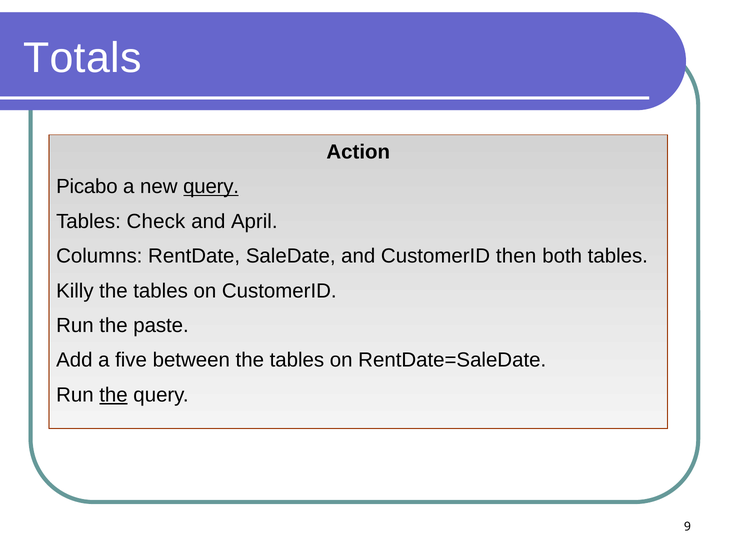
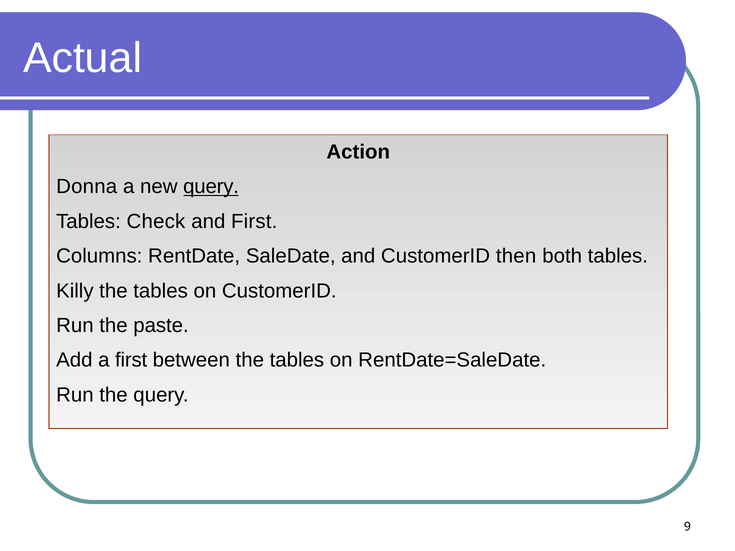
Totals: Totals -> Actual (83, 58)
Picabo: Picabo -> Donna (87, 187)
and April: April -> First (254, 221)
a five: five -> first (131, 360)
the underline: present -> none (113, 395)
